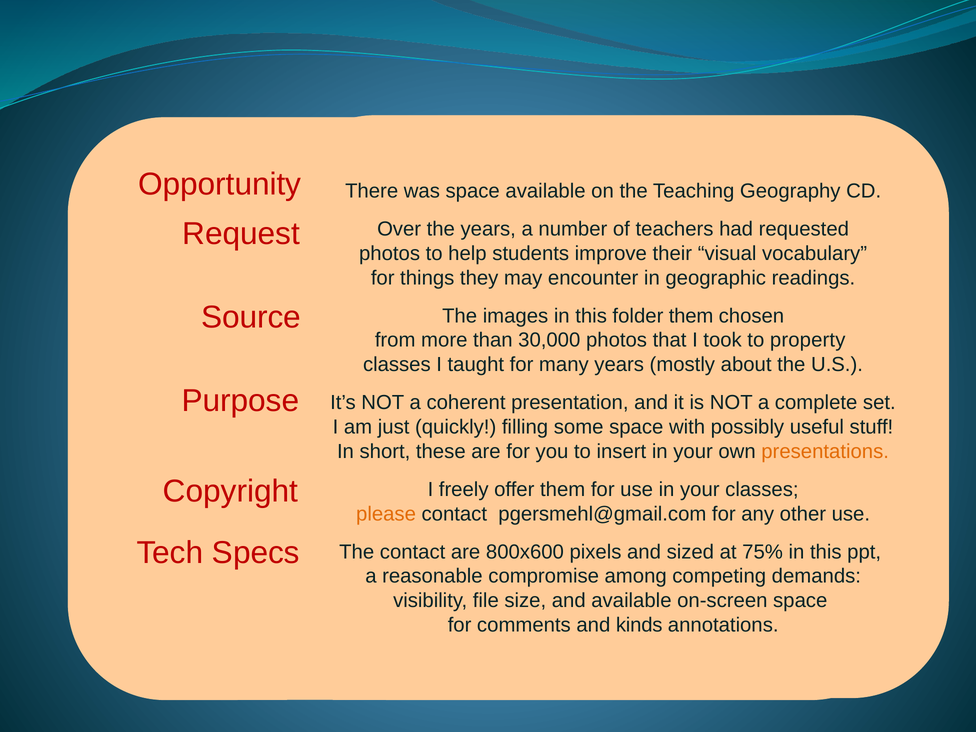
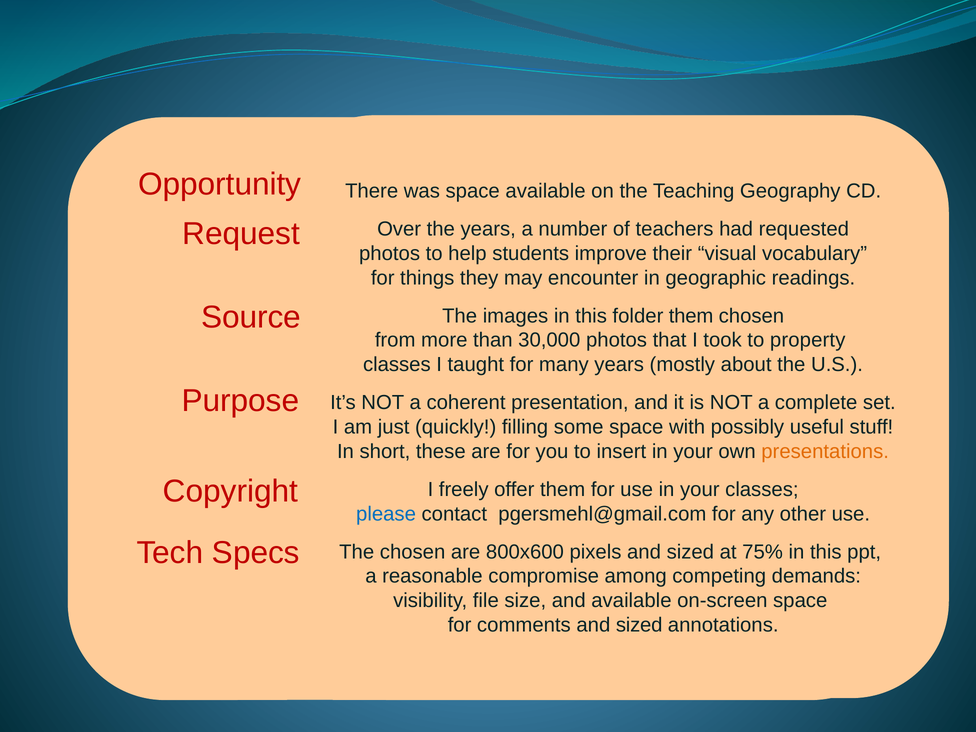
please colour: orange -> blue (386, 514)
The contact: contact -> chosen (413, 552)
comments and kinds: kinds -> sized (639, 625)
